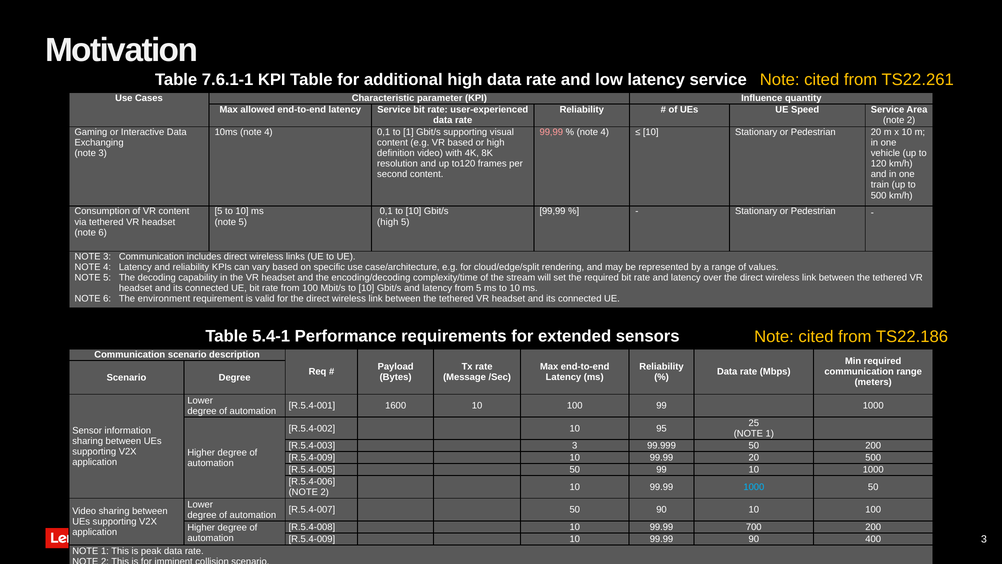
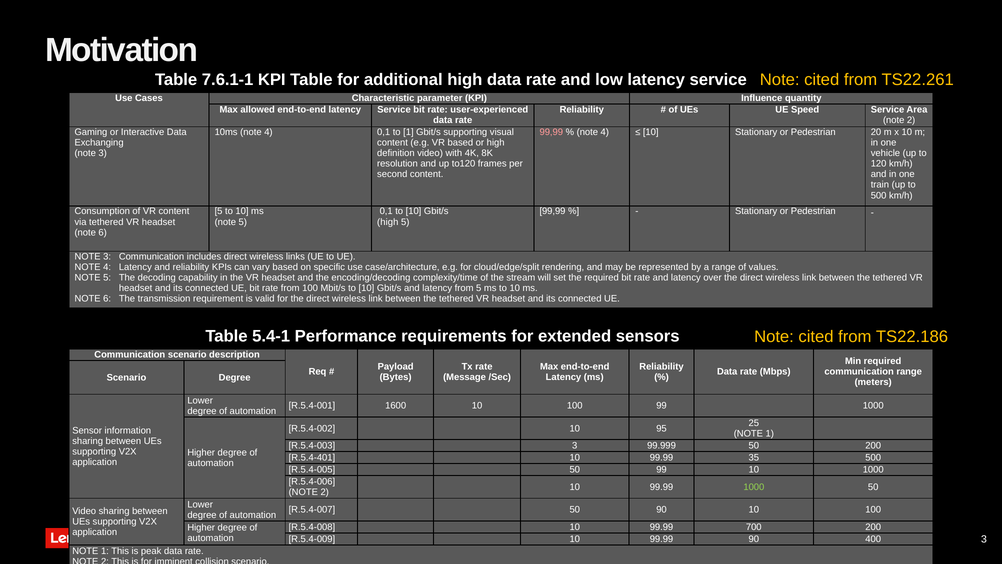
environment: environment -> transmission (164, 299)
R.5.4-009: R.5.4-009 -> R.5.4-401 (312, 458)
99.99 20: 20 -> 35 (754, 458)
1000 colour: light blue -> light green (754, 487)
